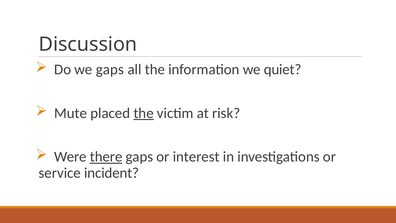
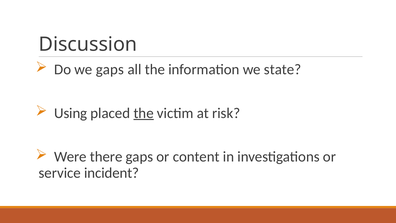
quiet: quiet -> state (283, 69)
Mute: Mute -> Using (71, 113)
there underline: present -> none (106, 157)
interest: interest -> content (196, 157)
